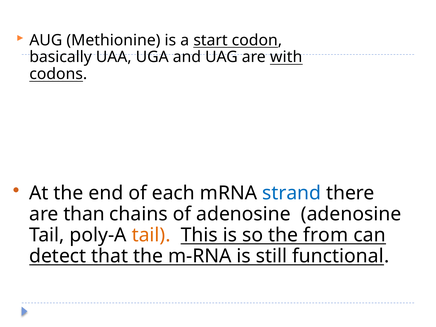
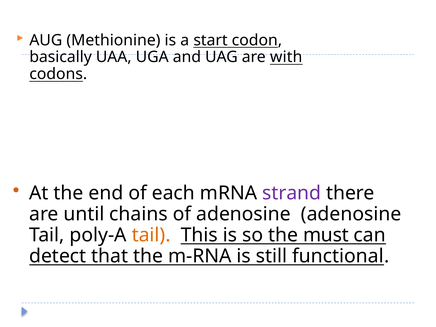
strand colour: blue -> purple (292, 193)
than: than -> until (84, 214)
from: from -> must (326, 235)
